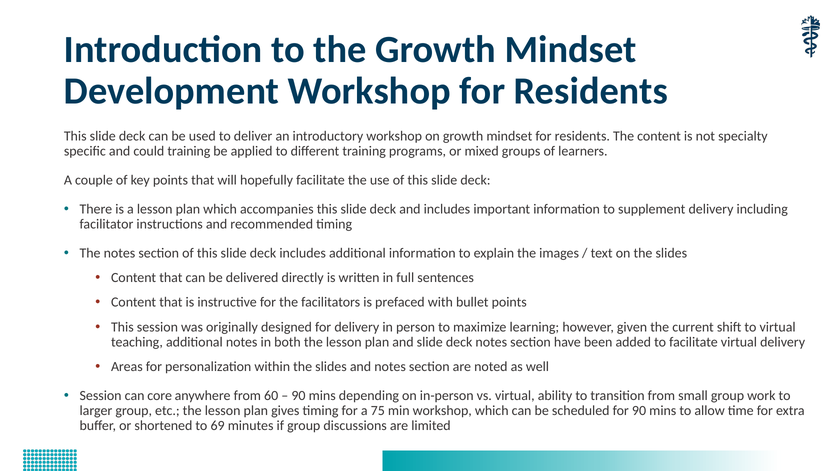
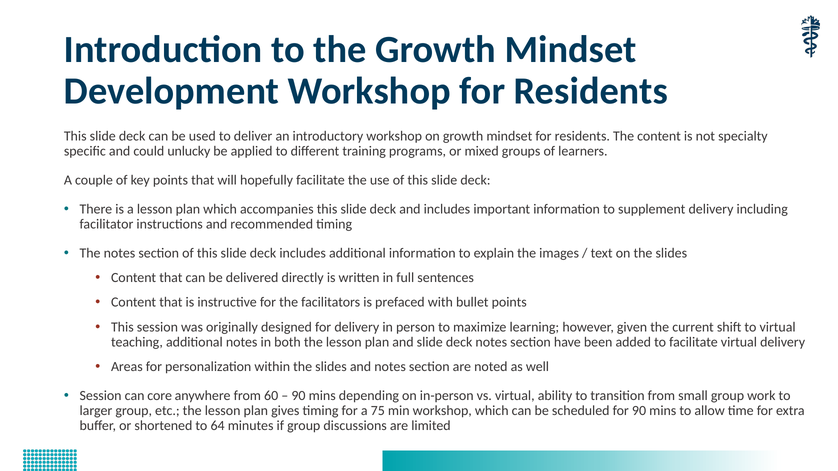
could training: training -> unlucky (189, 151)
69: 69 -> 64 (218, 426)
